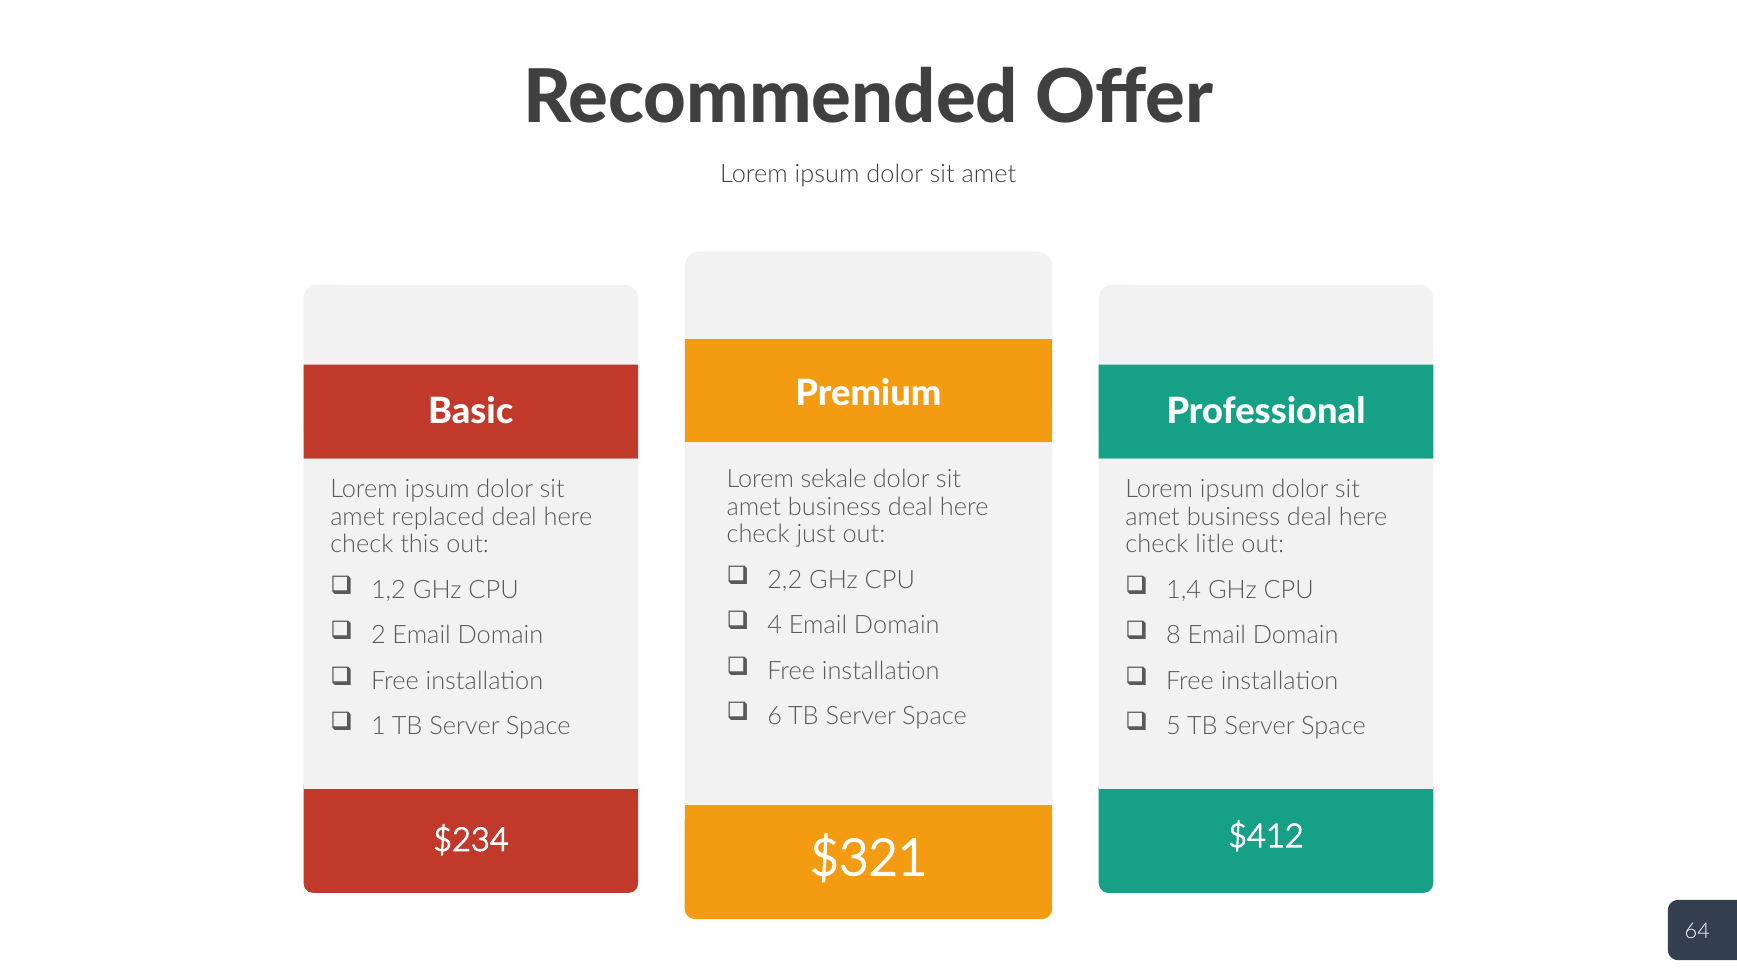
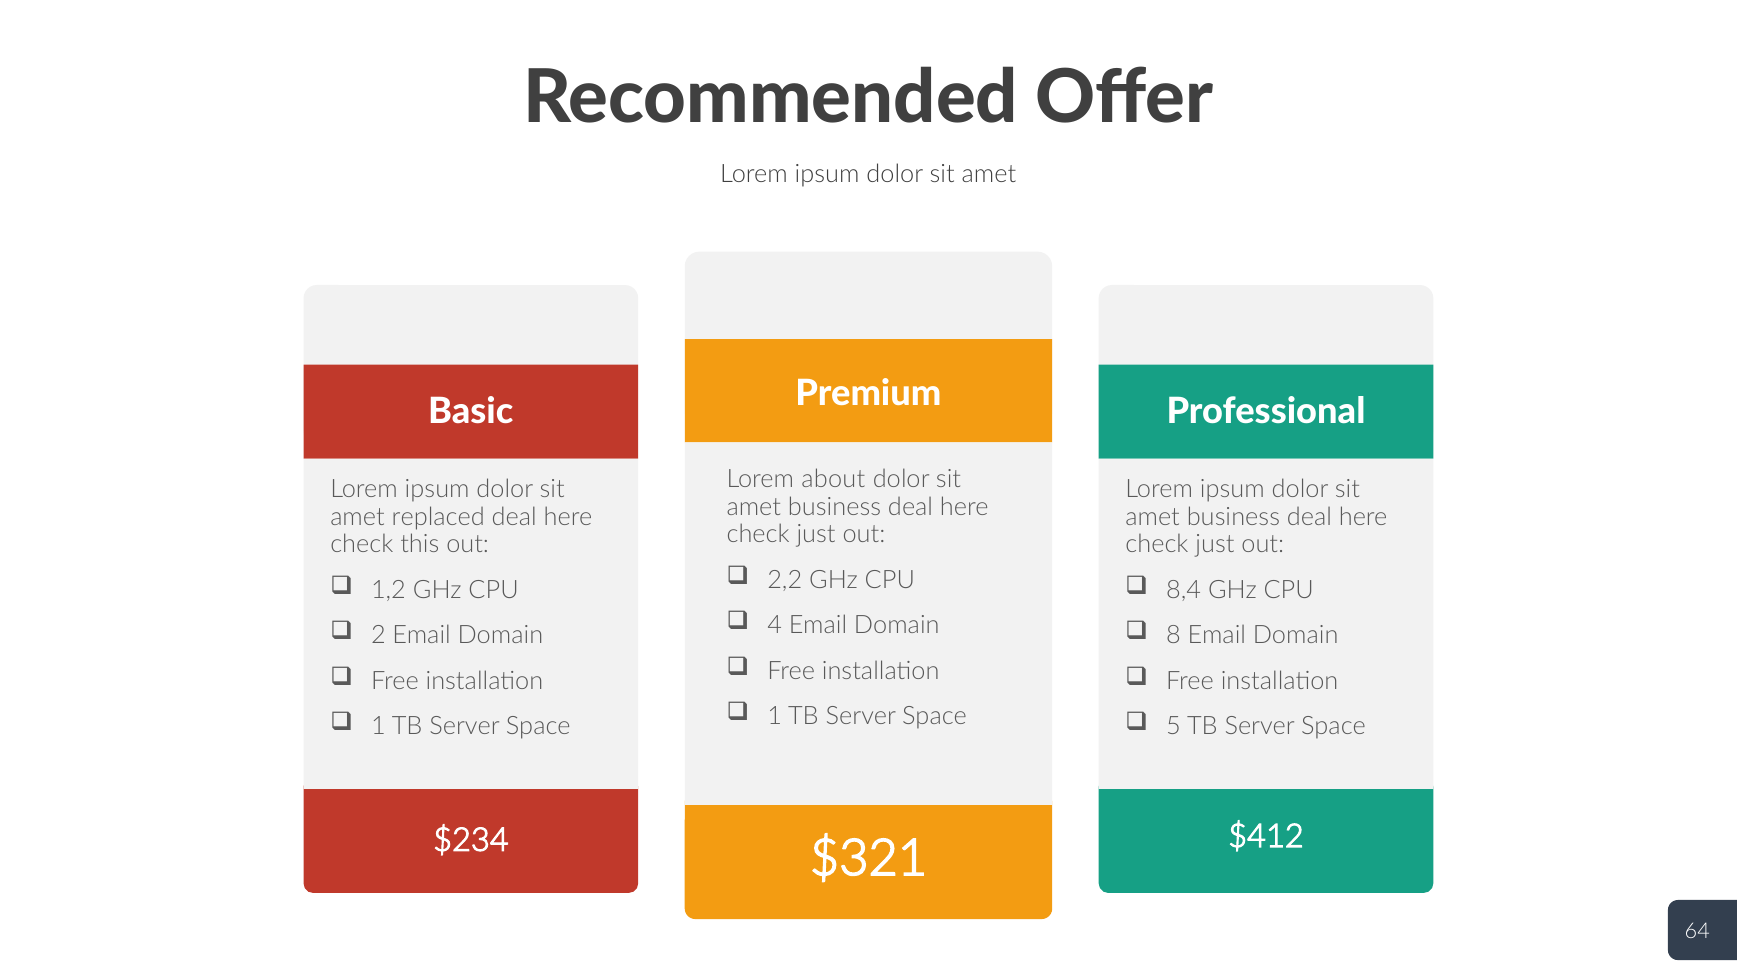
sekale: sekale -> about (833, 479)
litle: litle -> just (1215, 544)
1,4: 1,4 -> 8,4 (1184, 590)
6: 6 -> 1 (775, 716)
